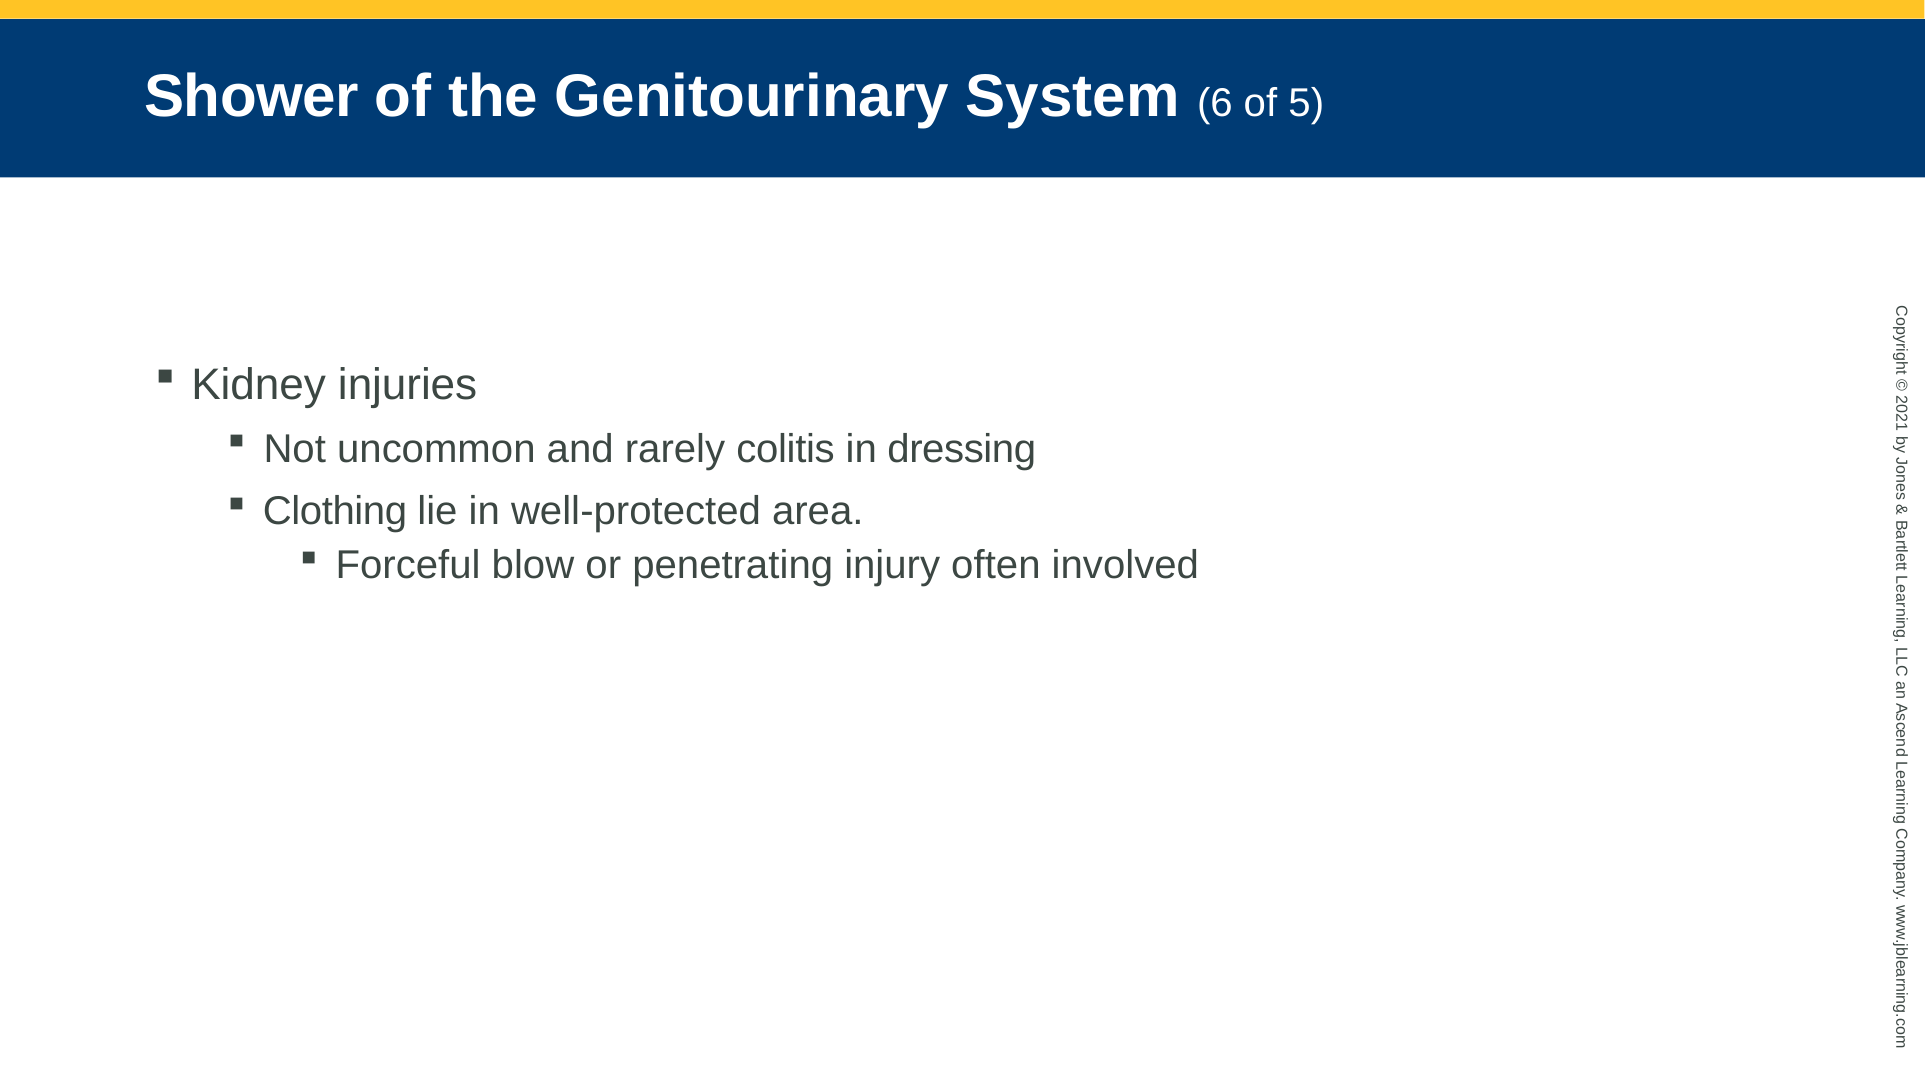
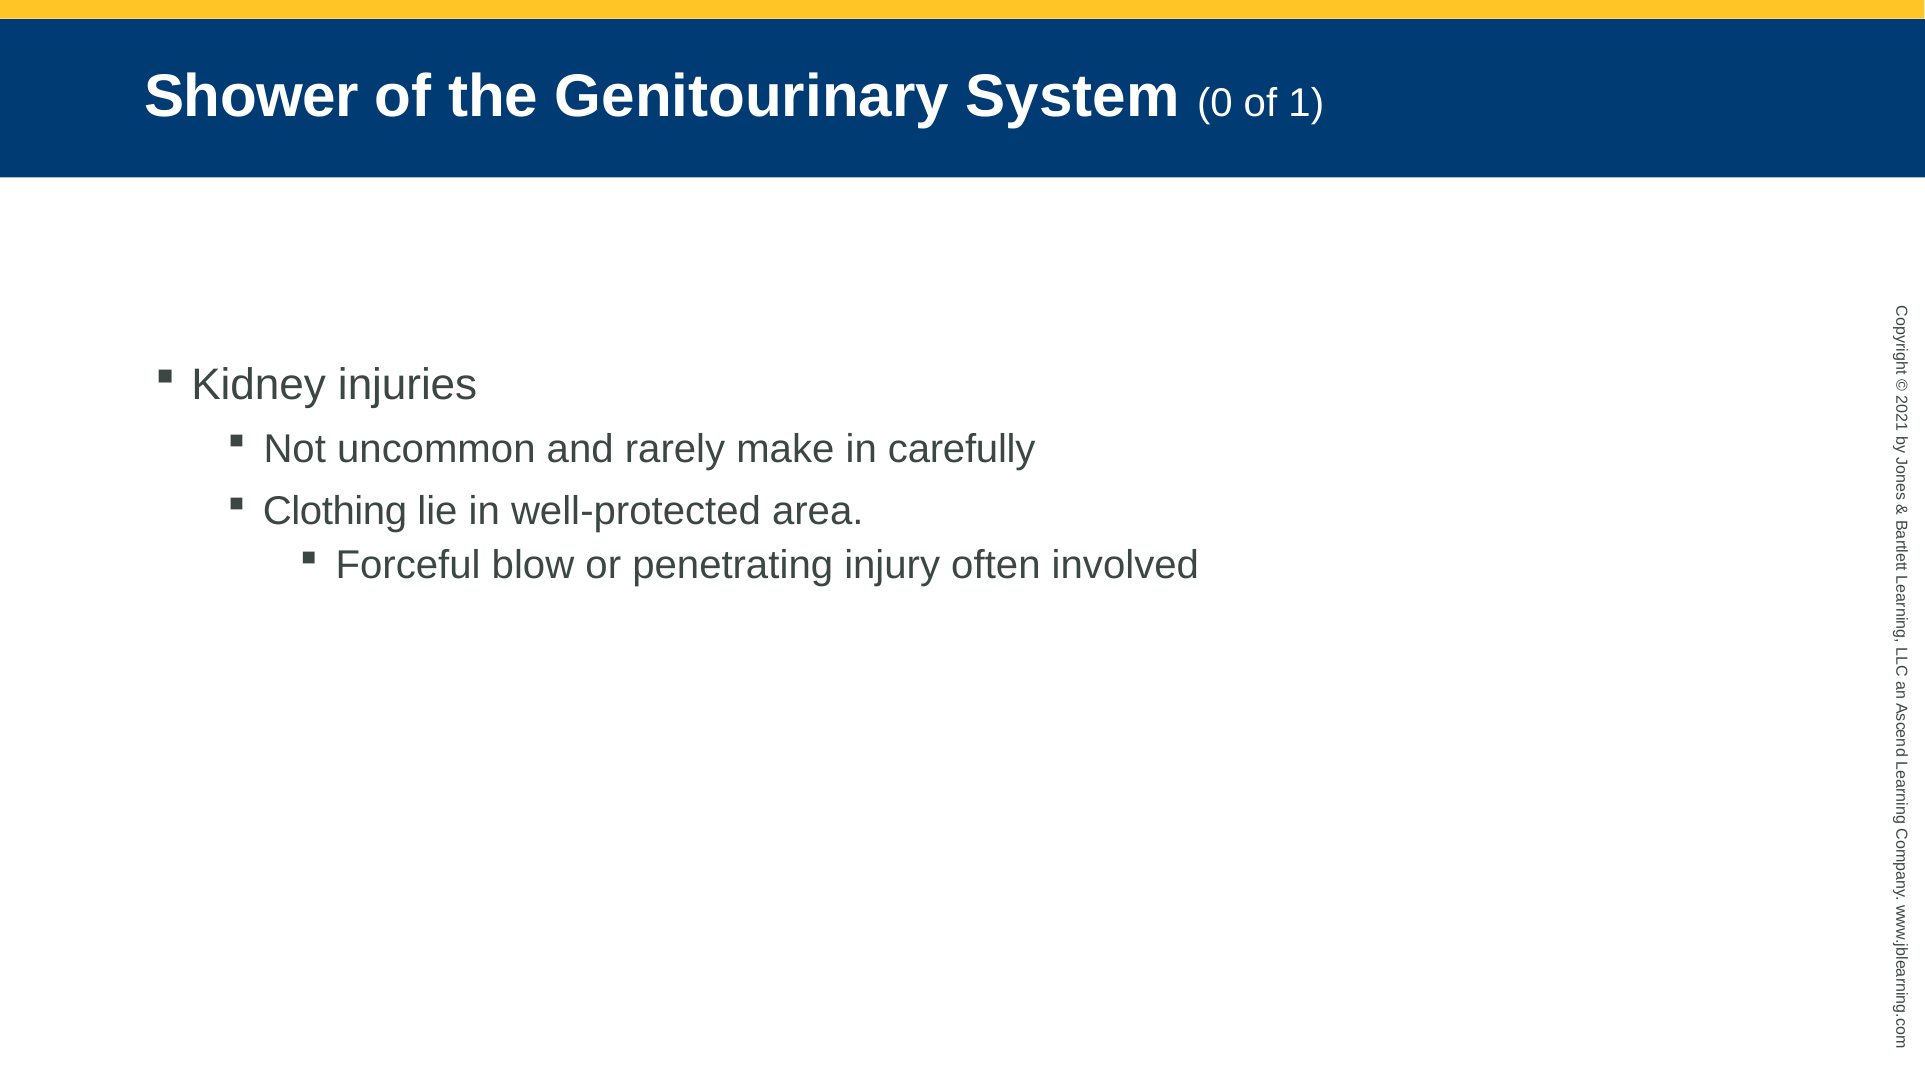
System 6: 6 -> 0 (1215, 103)
of 5: 5 -> 1 (1306, 103)
colitis: colitis -> make (785, 449)
dressing: dressing -> carefully (962, 449)
